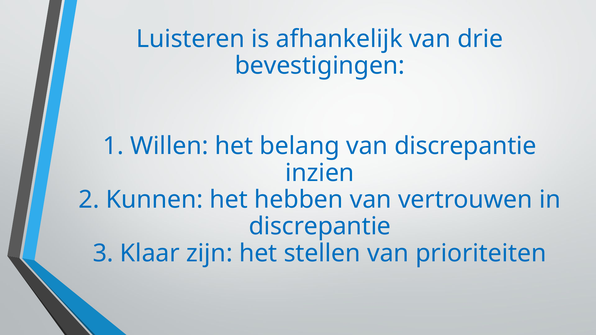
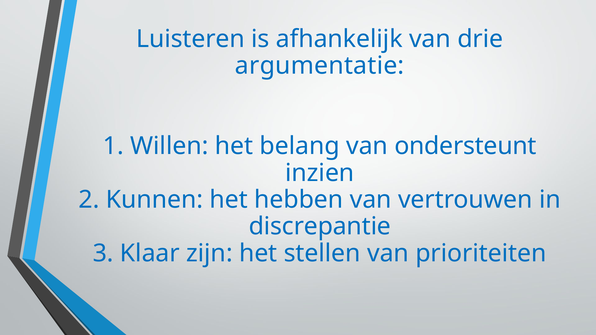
bevestigingen: bevestigingen -> argumentatie (320, 66)
van discrepantie: discrepantie -> ondersteunt (465, 146)
